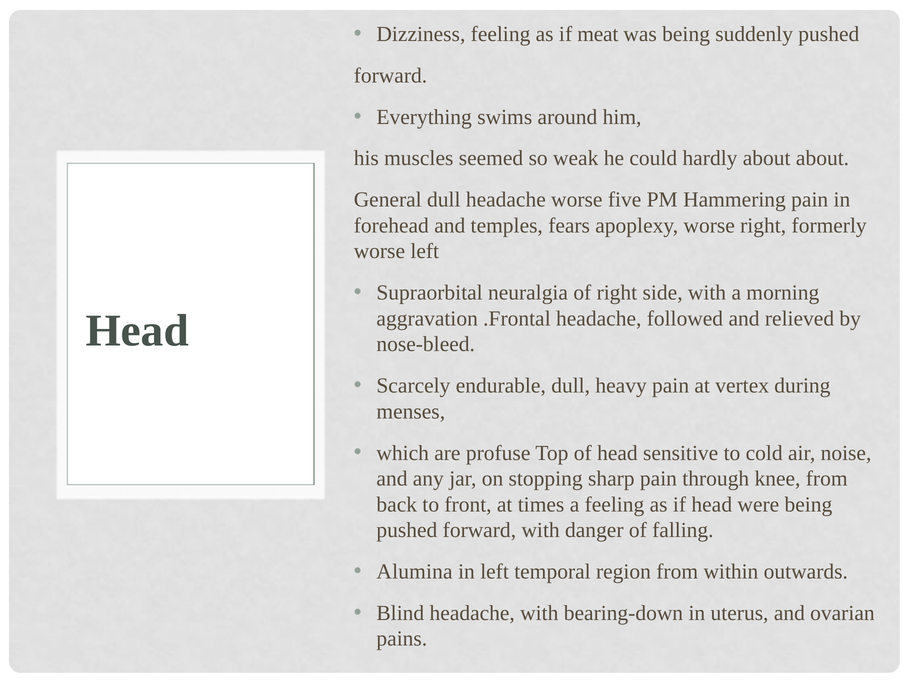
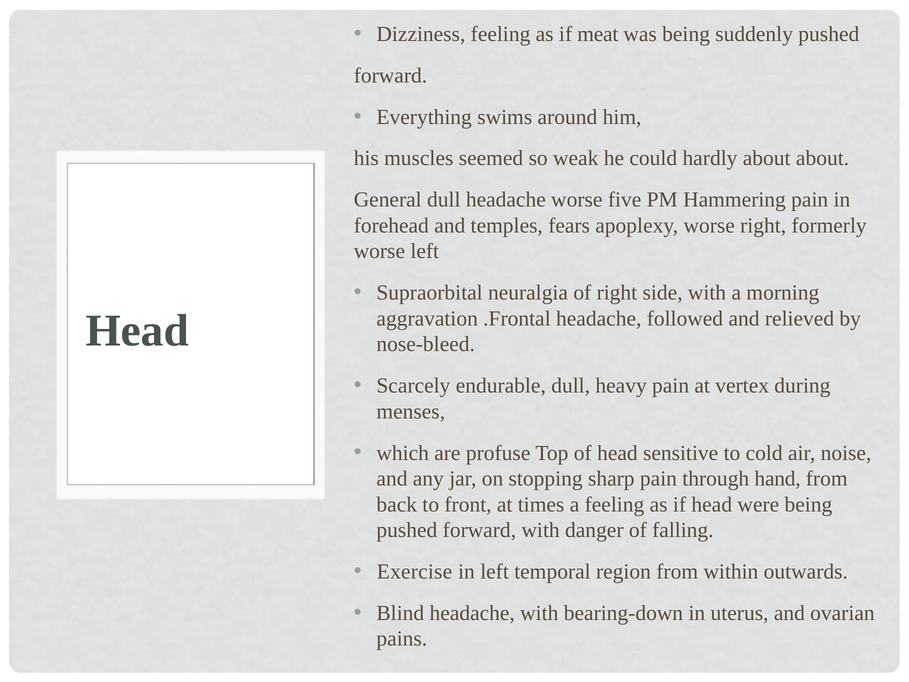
knee: knee -> hand (778, 479)
Alumina: Alumina -> Exercise (415, 571)
